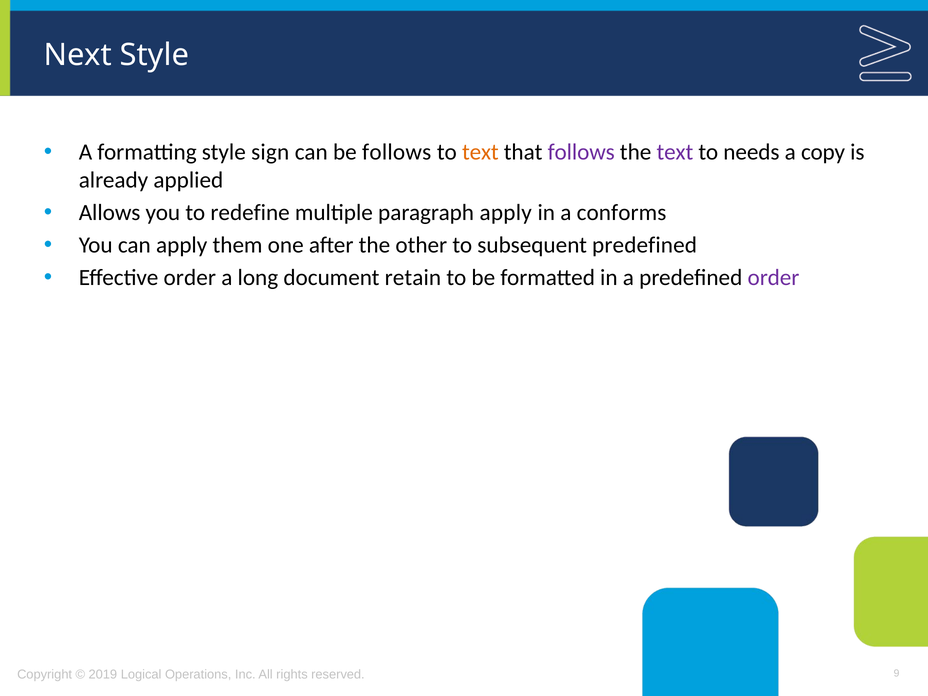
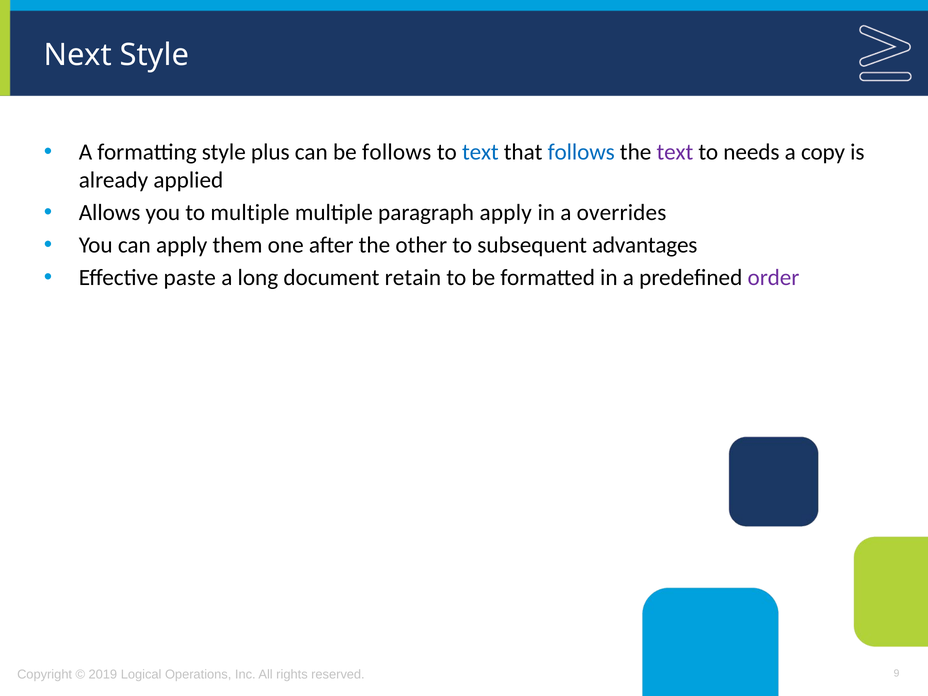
sign: sign -> plus (270, 152)
text colour: orange -> blue (480, 152)
follows colour: purple -> blue (581, 152)
to redefine: redefine -> multiple (250, 213)
conforms: conforms -> overrides (621, 213)
subsequent predefined: predefined -> advantages (645, 245)
Effective order: order -> paste (190, 278)
